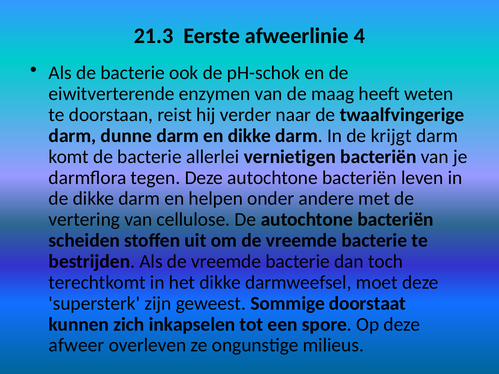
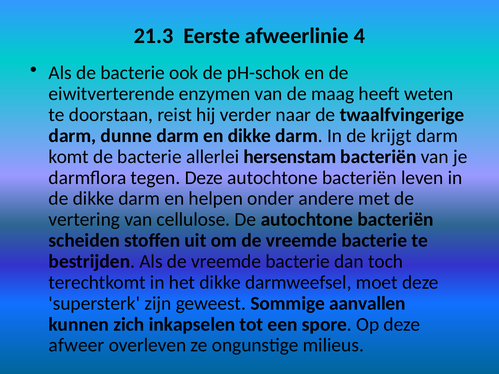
vernietigen: vernietigen -> hersenstam (290, 157)
doorstaat: doorstaat -> aanvallen (367, 304)
